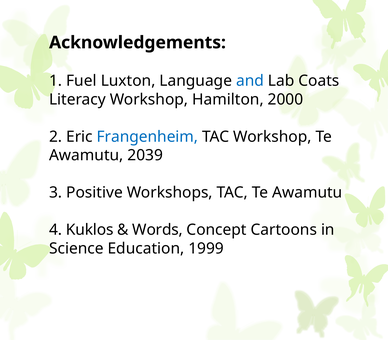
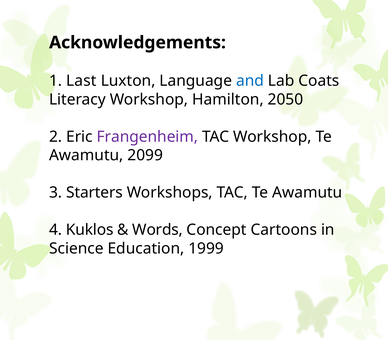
Fuel: Fuel -> Last (81, 81)
2000: 2000 -> 2050 (285, 99)
Frangenheim colour: blue -> purple (147, 137)
2039: 2039 -> 2099 (145, 155)
Positive: Positive -> Starters (95, 193)
